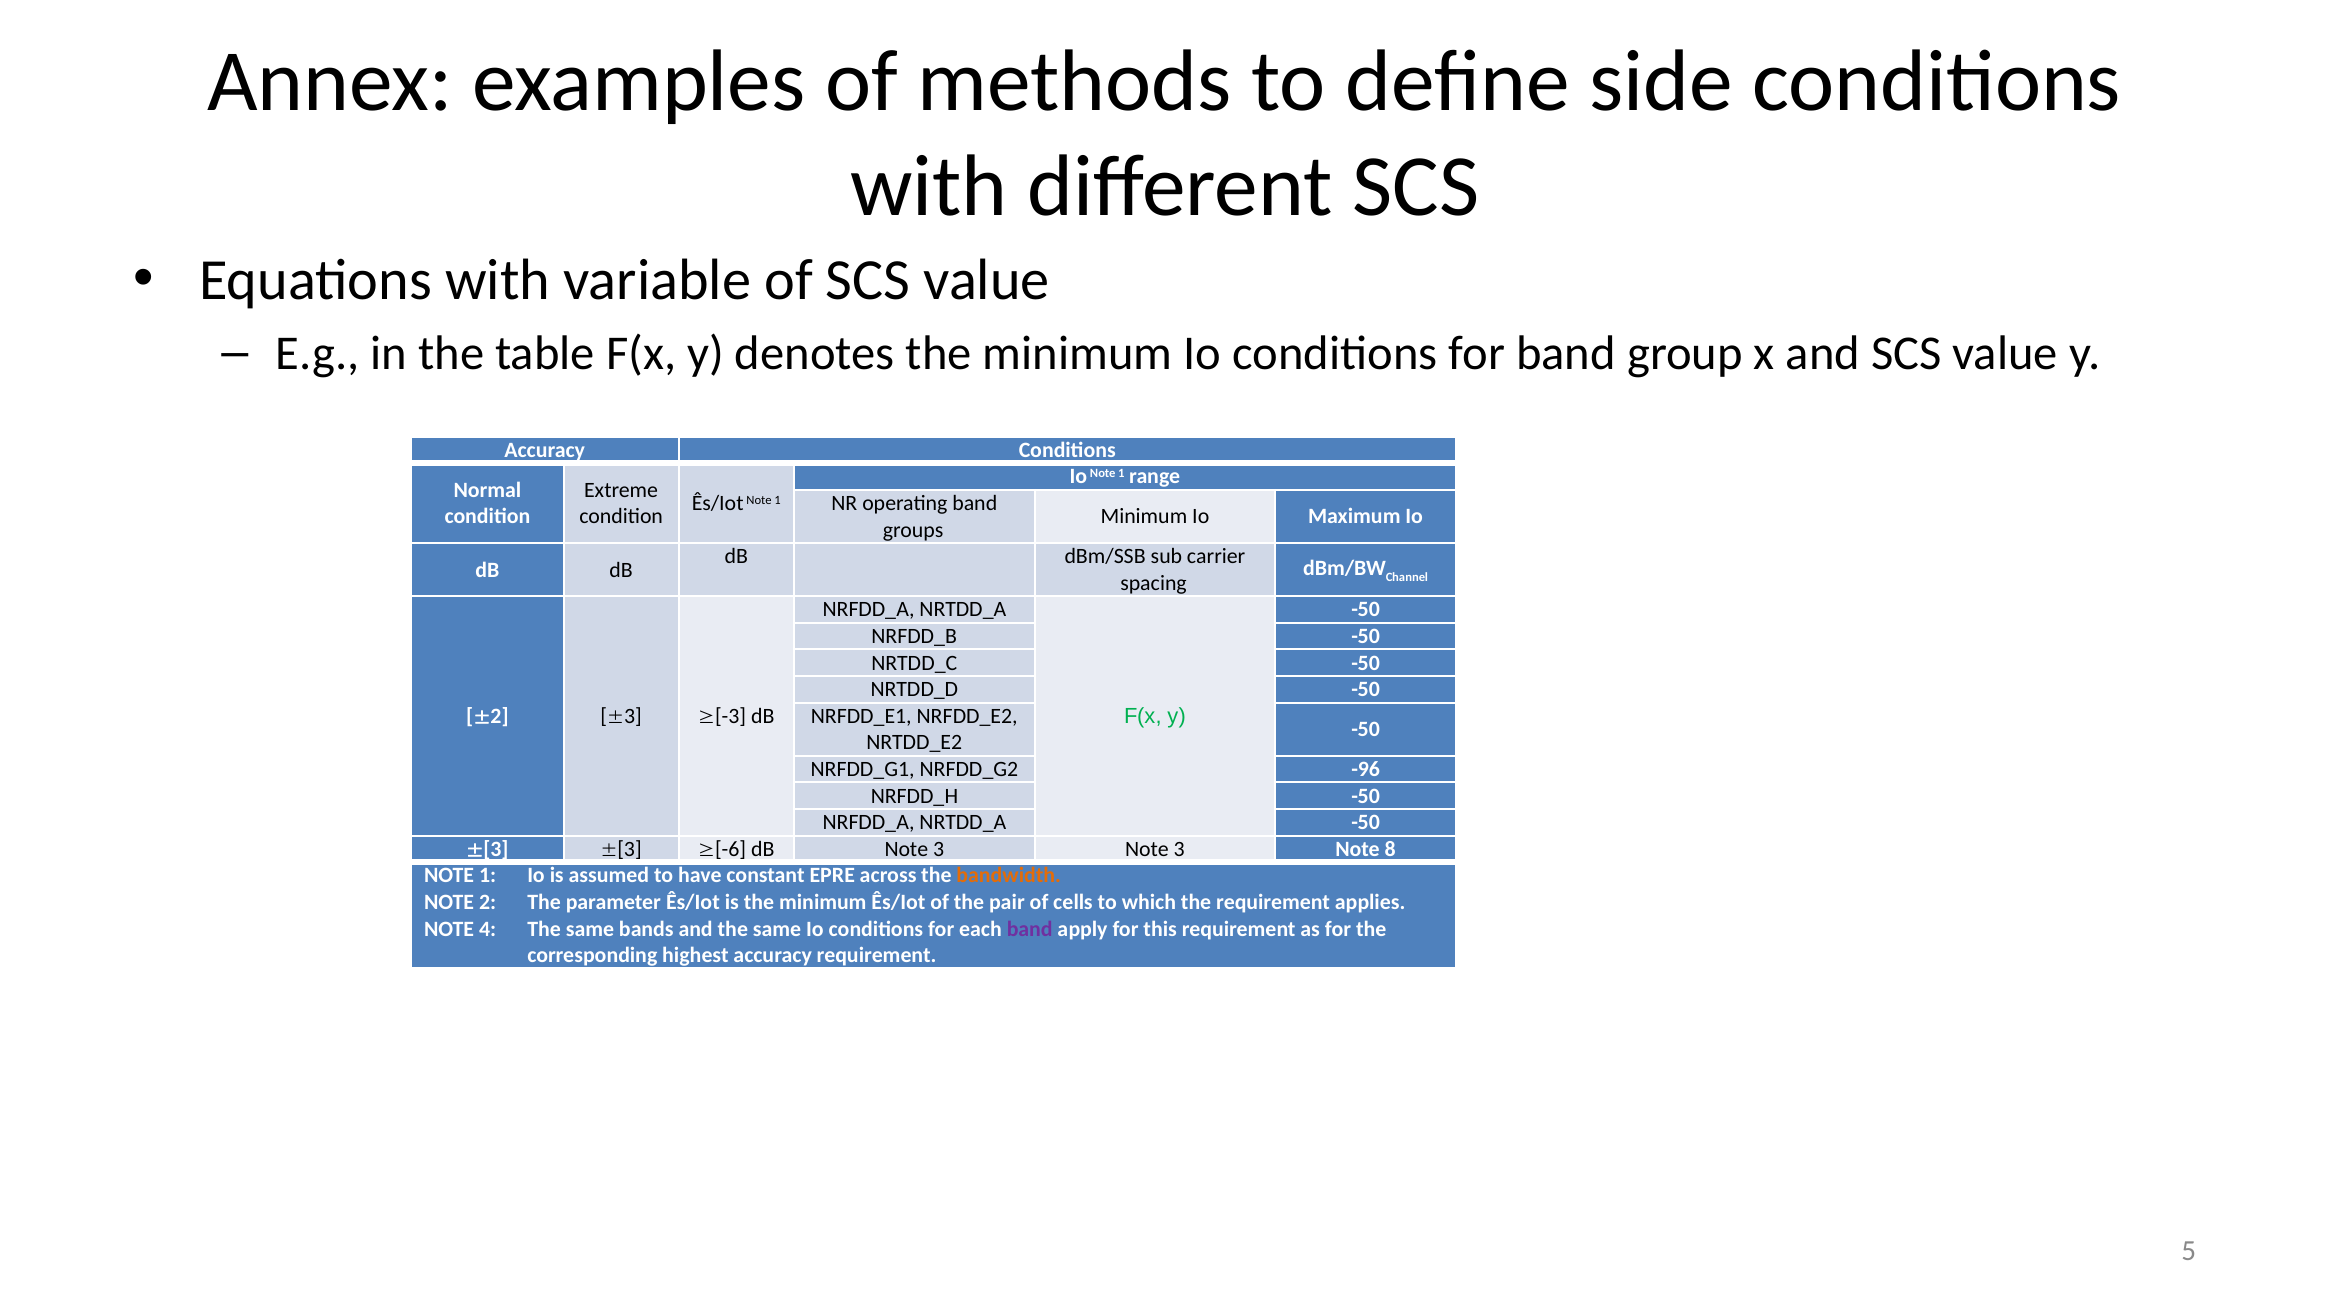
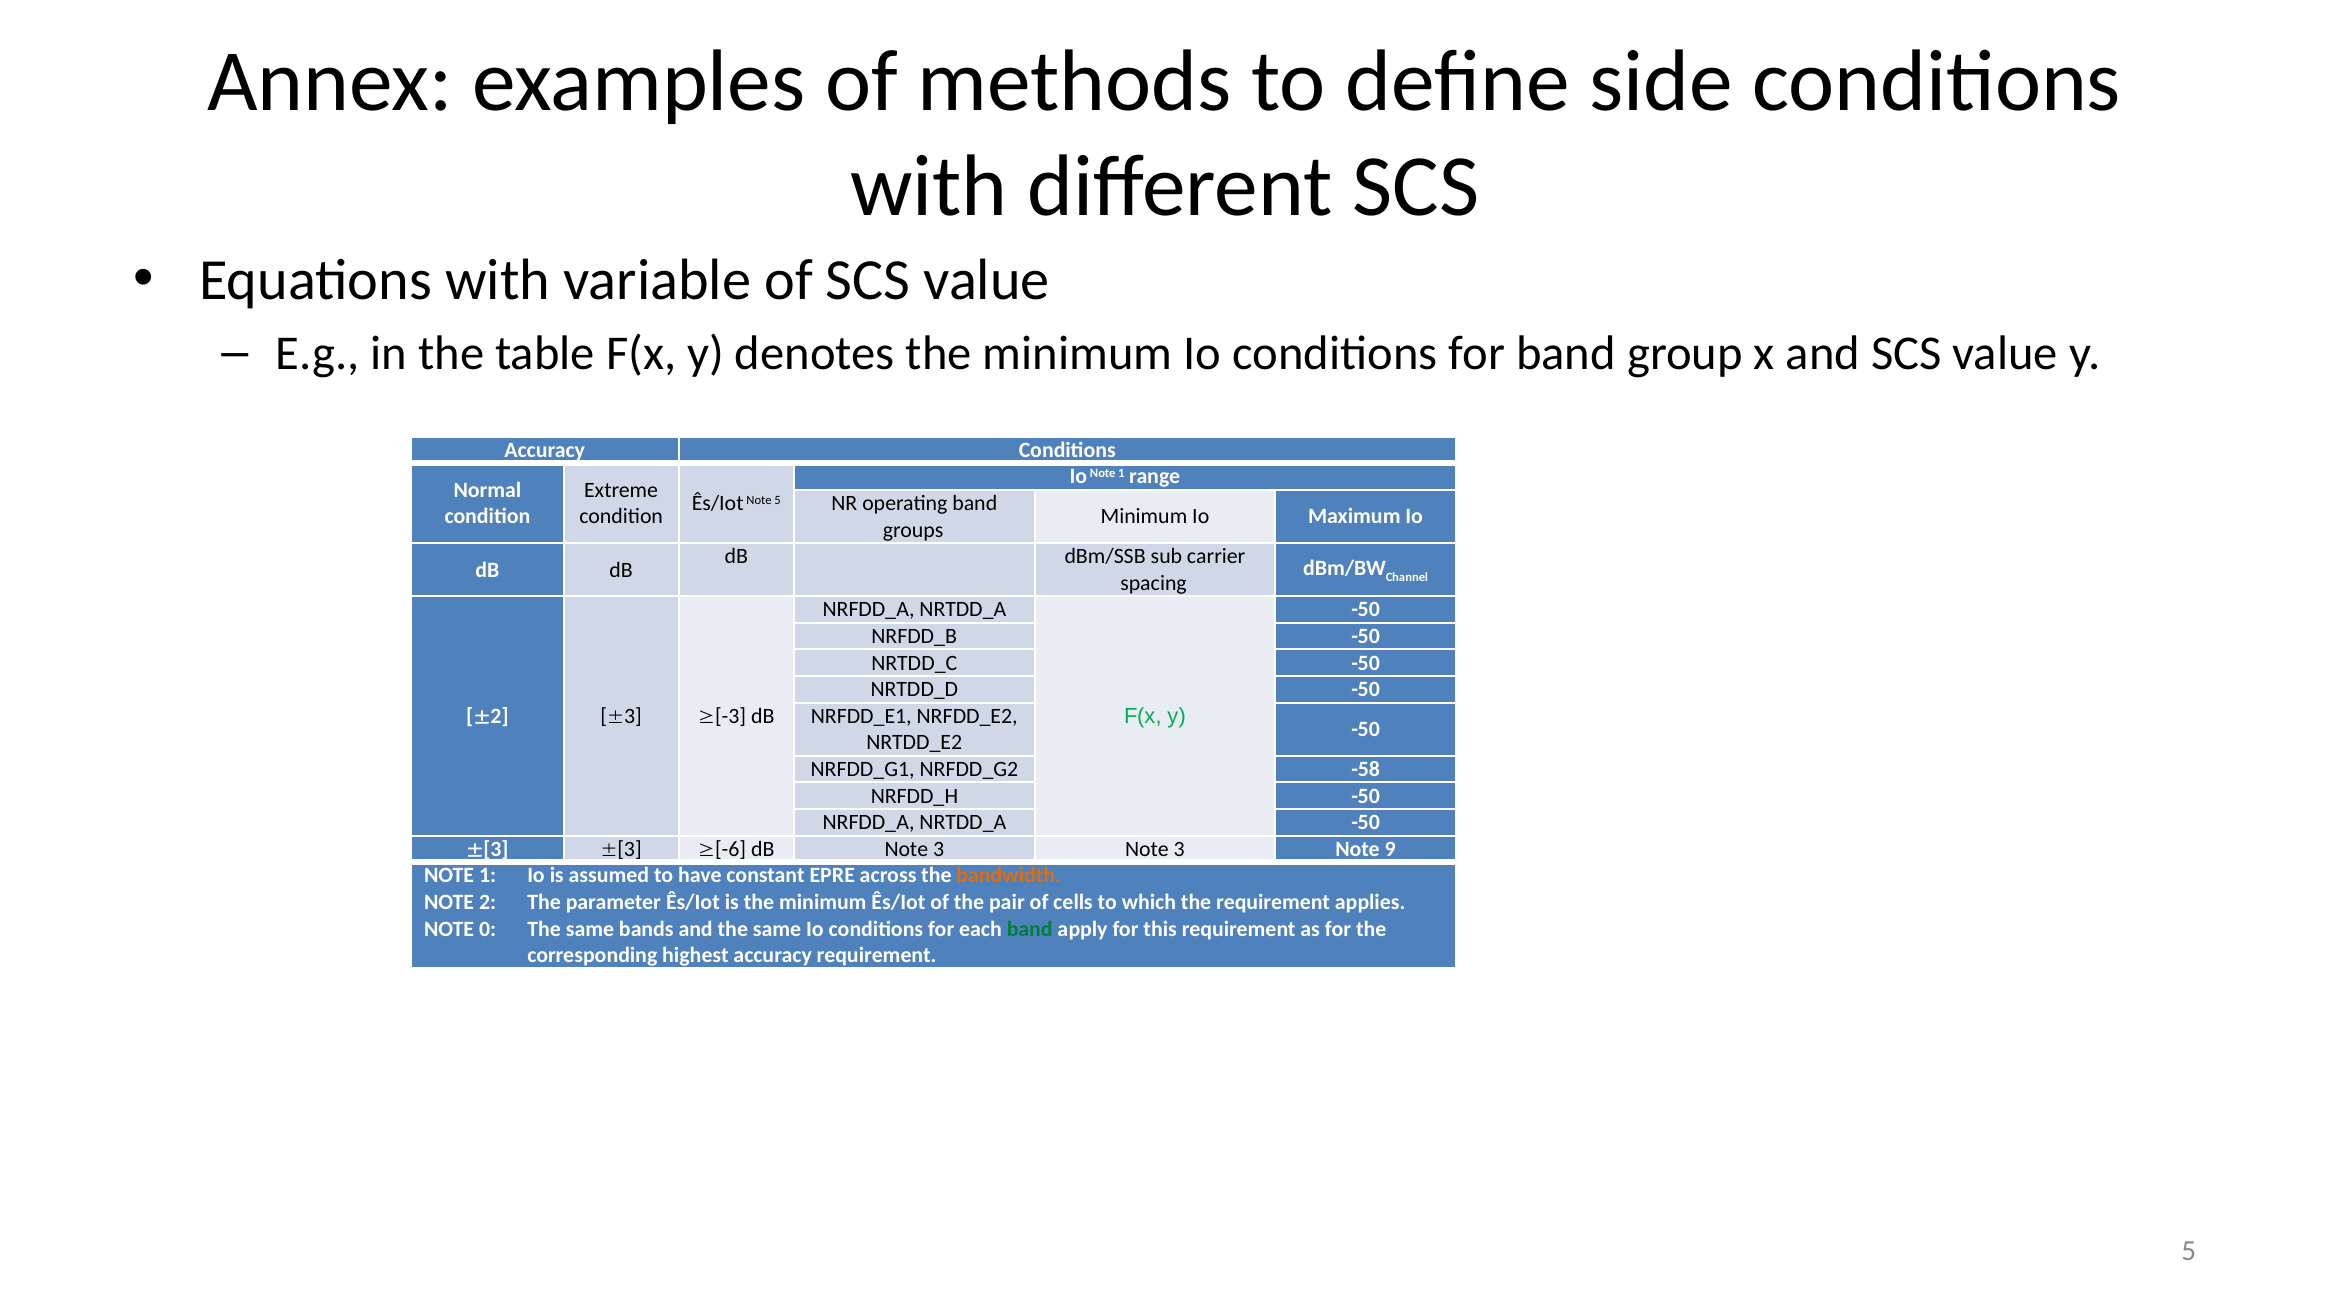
Ês/Iot Note 1: 1 -> 5 (778, 500)
-96: -96 -> -58 (1366, 770)
8: 8 -> 9 (1390, 850)
4: 4 -> 0 (488, 929)
band colour: purple -> green (1030, 929)
